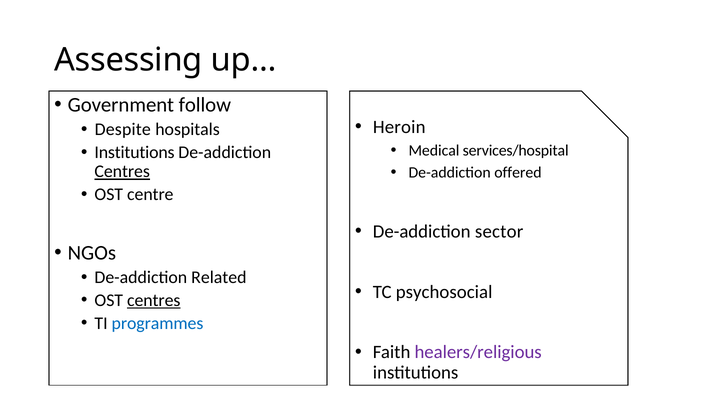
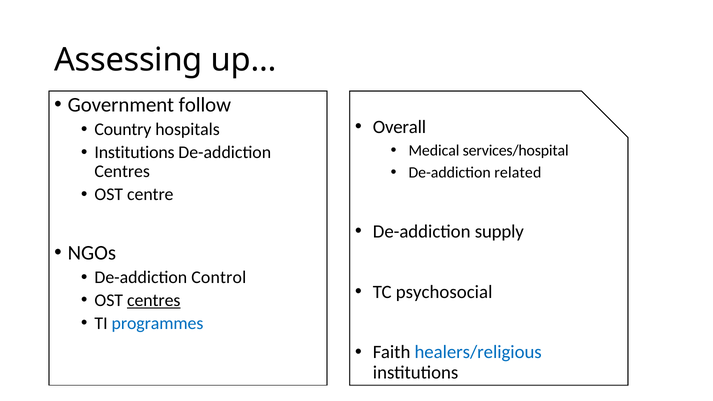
Heroin: Heroin -> Overall (399, 127)
Despite: Despite -> Country (123, 129)
Centres underline: present -> none (122, 172)
offered: offered -> related (518, 173)
sector: sector -> supply (499, 231)
Related: Related -> Control (219, 277)
healers/religious colour: purple -> blue (478, 352)
